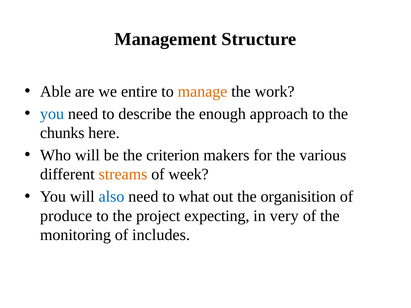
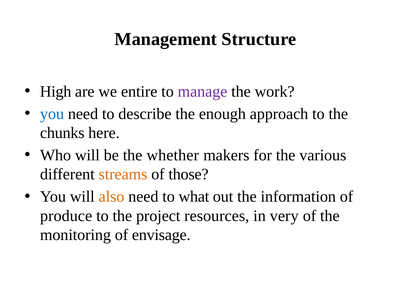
Able: Able -> High (56, 92)
manage colour: orange -> purple (203, 92)
criterion: criterion -> whether (173, 155)
week: week -> those (189, 174)
also colour: blue -> orange (112, 197)
organisition: organisition -> information (298, 197)
expecting: expecting -> resources (217, 216)
includes: includes -> envisage (161, 235)
